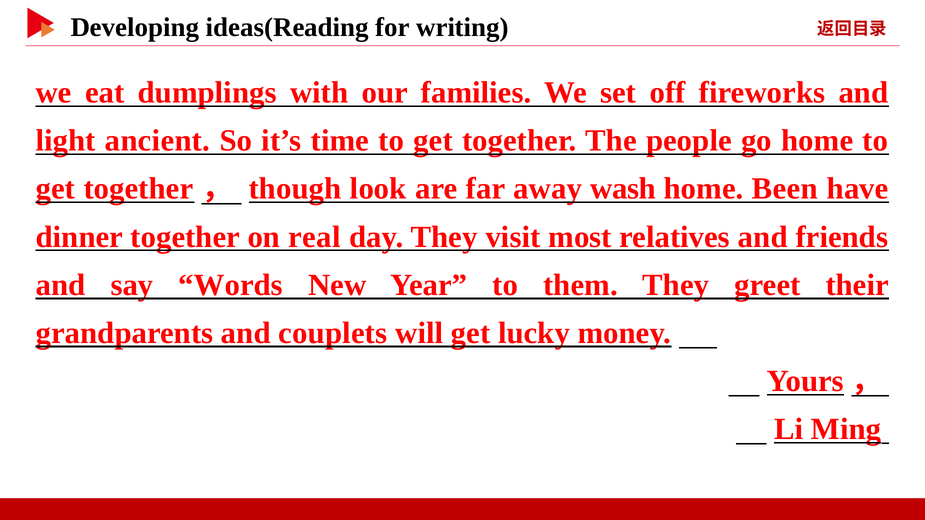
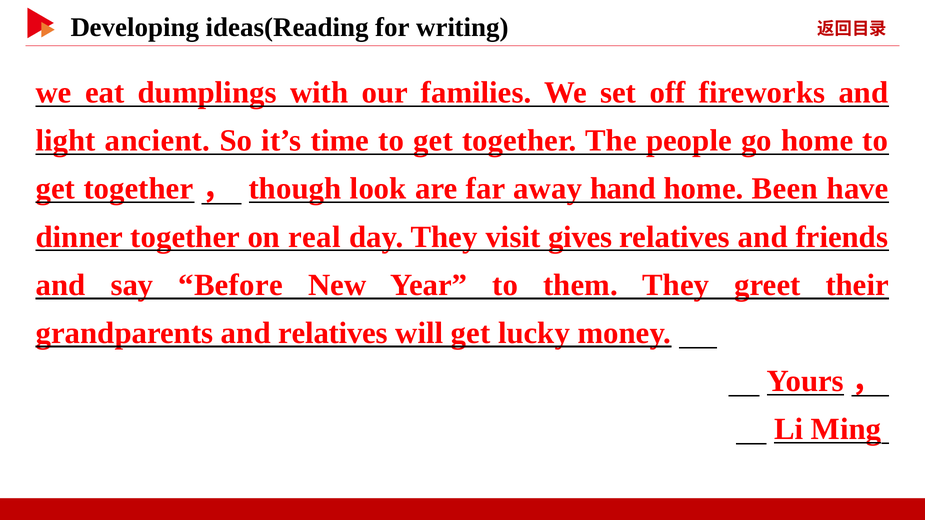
wash: wash -> hand (623, 189)
most: most -> gives (580, 237)
Words: Words -> Before (231, 285)
and couplets: couplets -> relatives (333, 333)
